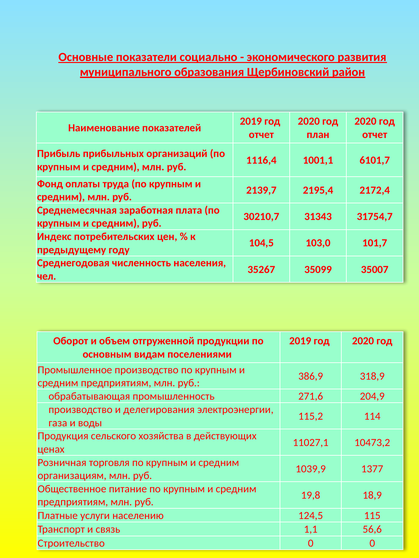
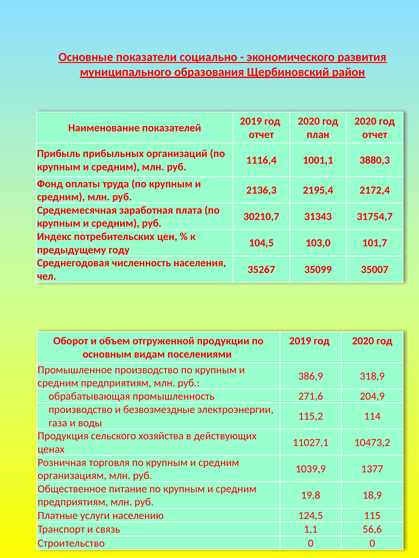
6101,7: 6101,7 -> 3880,3 (375, 160)
2139,7: 2139,7 -> 2136,3 (261, 190)
делегирования: делегирования -> безвозмездные (159, 410)
